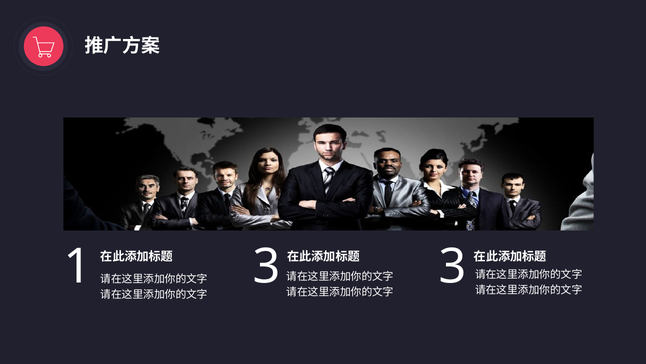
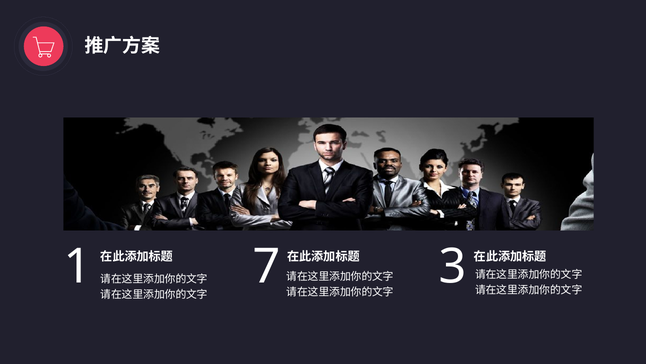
1 3: 3 -> 7 (266, 266)
